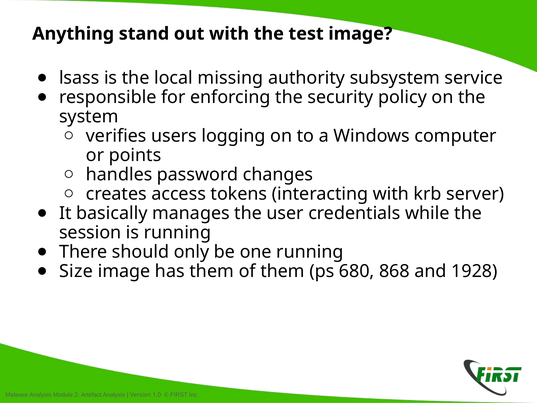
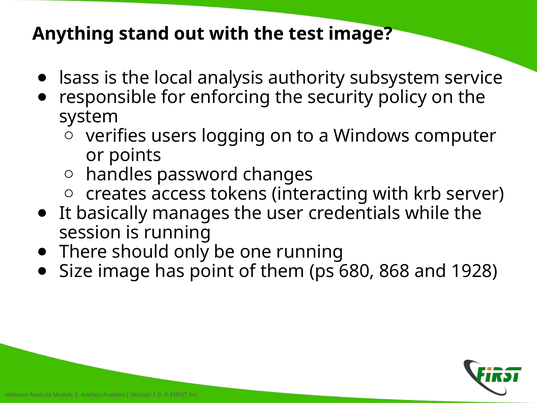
local missing: missing -> analysis (231, 78)
has them: them -> point (212, 271)
